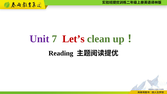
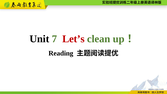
Unit colour: purple -> black (39, 39)
